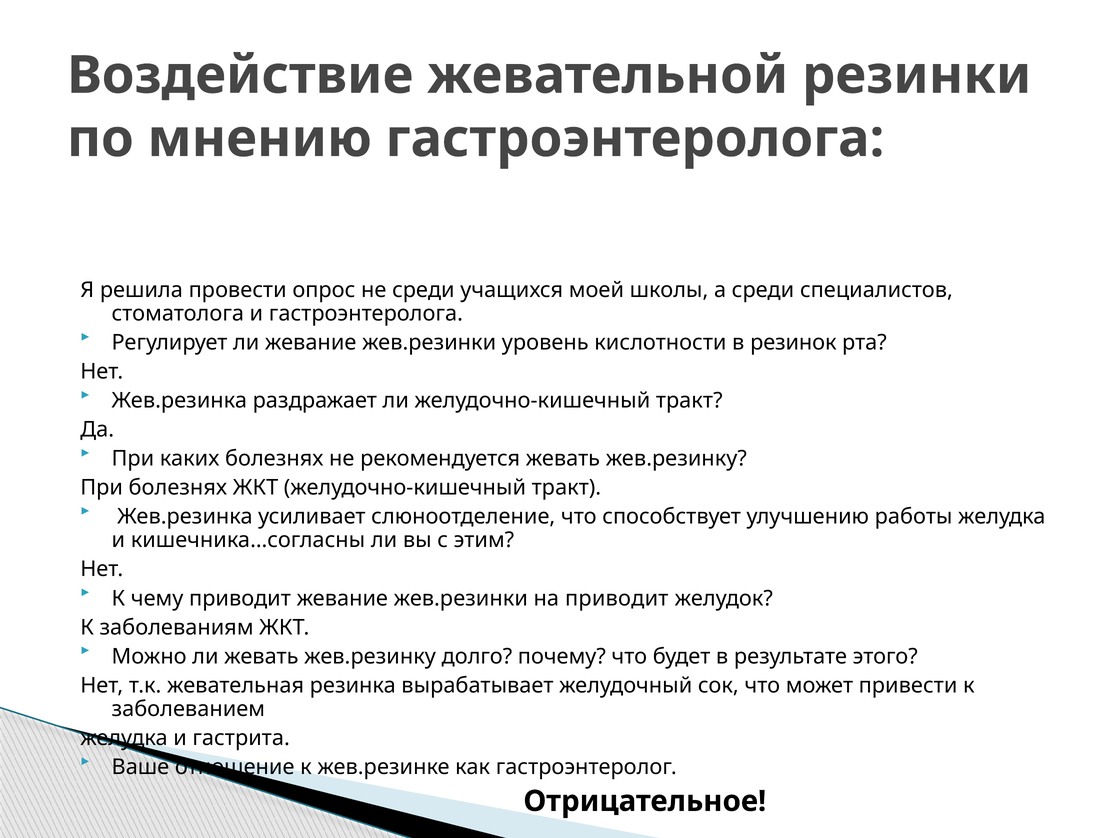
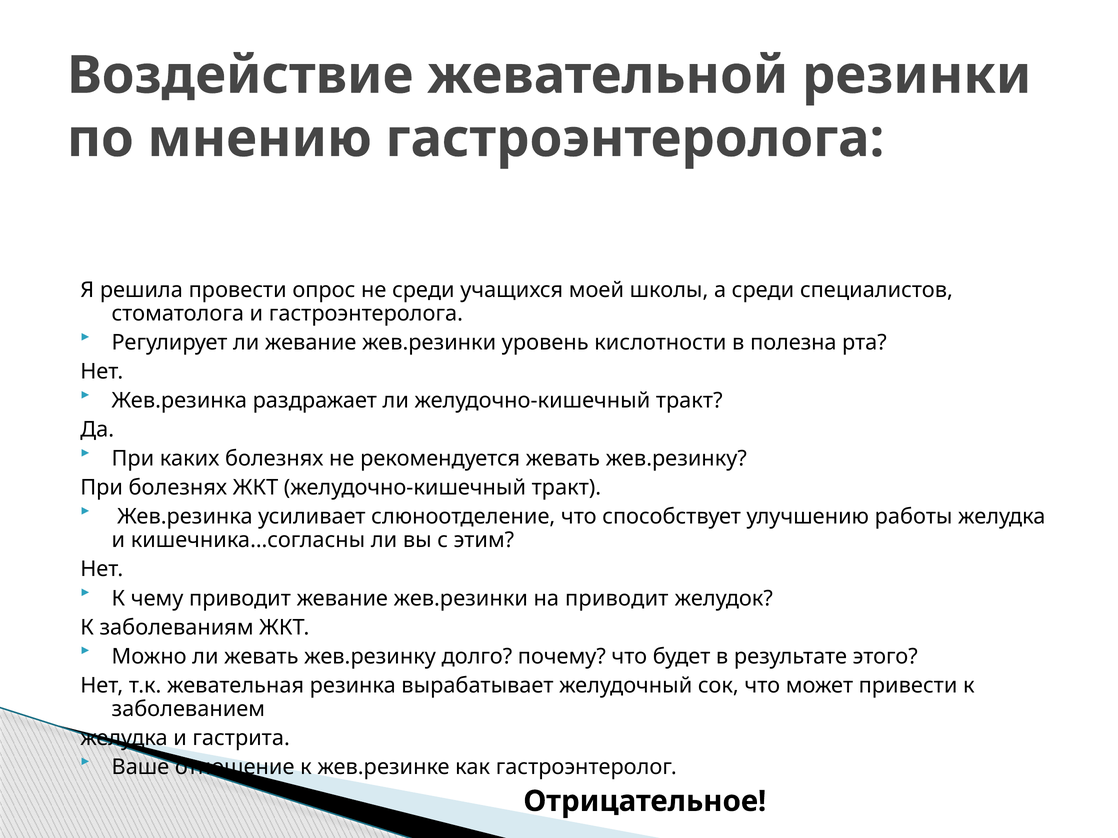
резинок: резинок -> полезна (793, 343)
